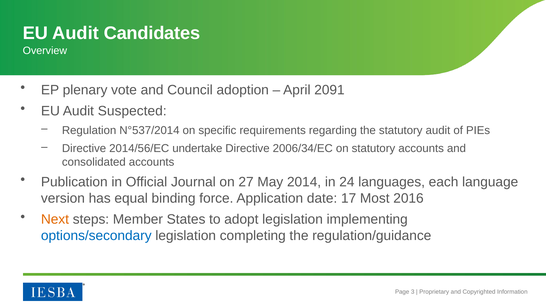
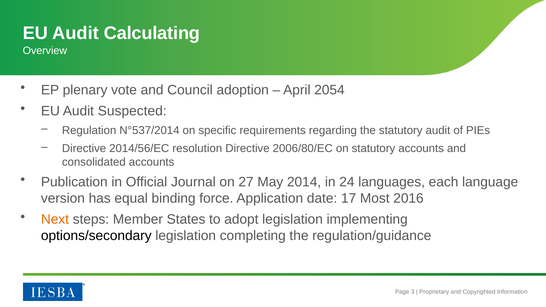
Candidates: Candidates -> Calculating (152, 33)
2091: 2091 -> 2054 (329, 90)
undertake: undertake -> resolution (197, 149)
2006/34/EC: 2006/34/EC -> 2006/80/EC (303, 149)
options/secondary colour: blue -> black (96, 236)
